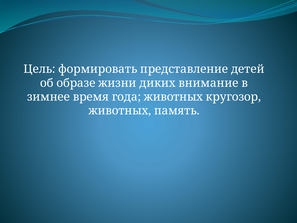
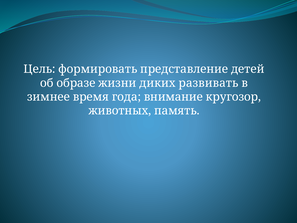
внимание: внимание -> развивать (208, 83)
года животных: животных -> внимание (173, 97)
